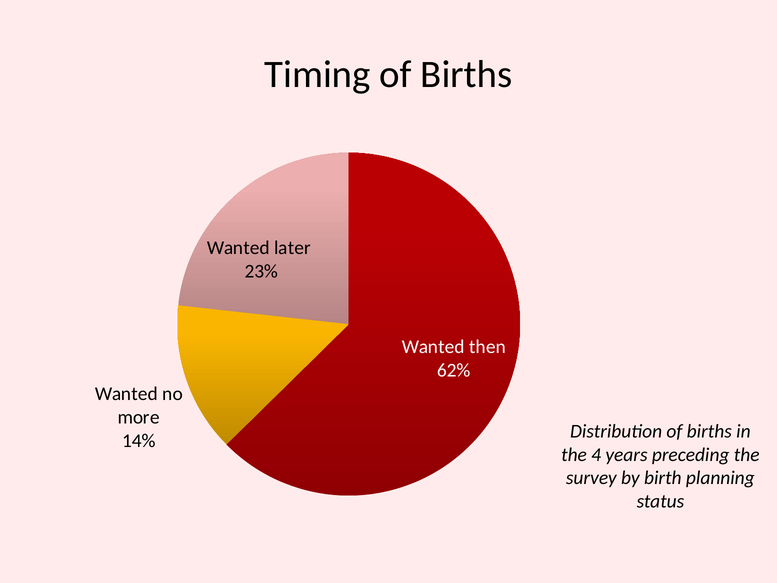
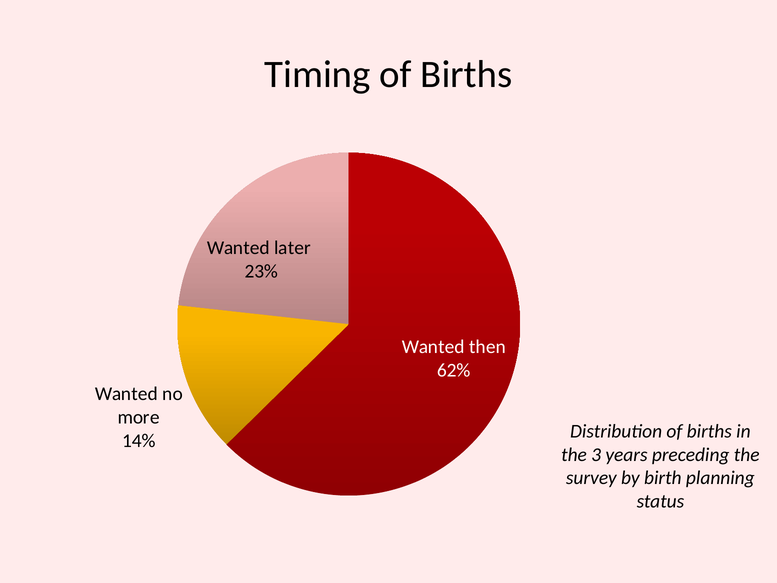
4: 4 -> 3 (596, 455)
